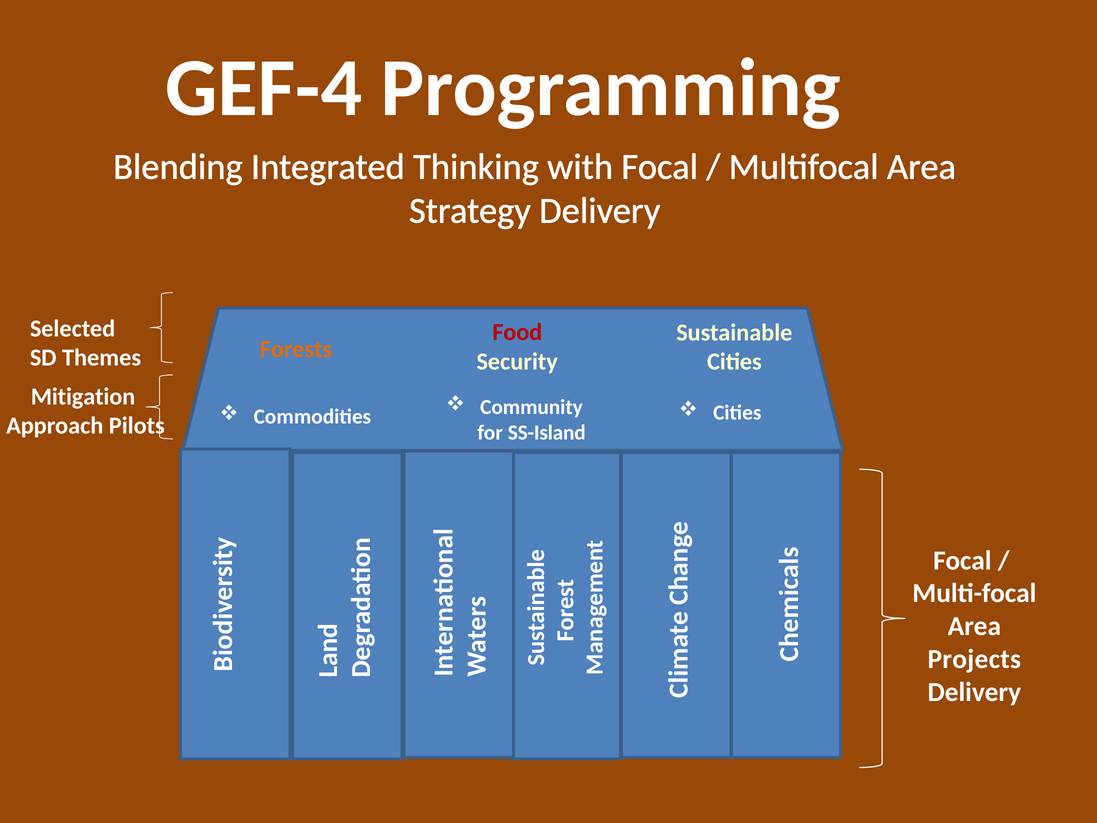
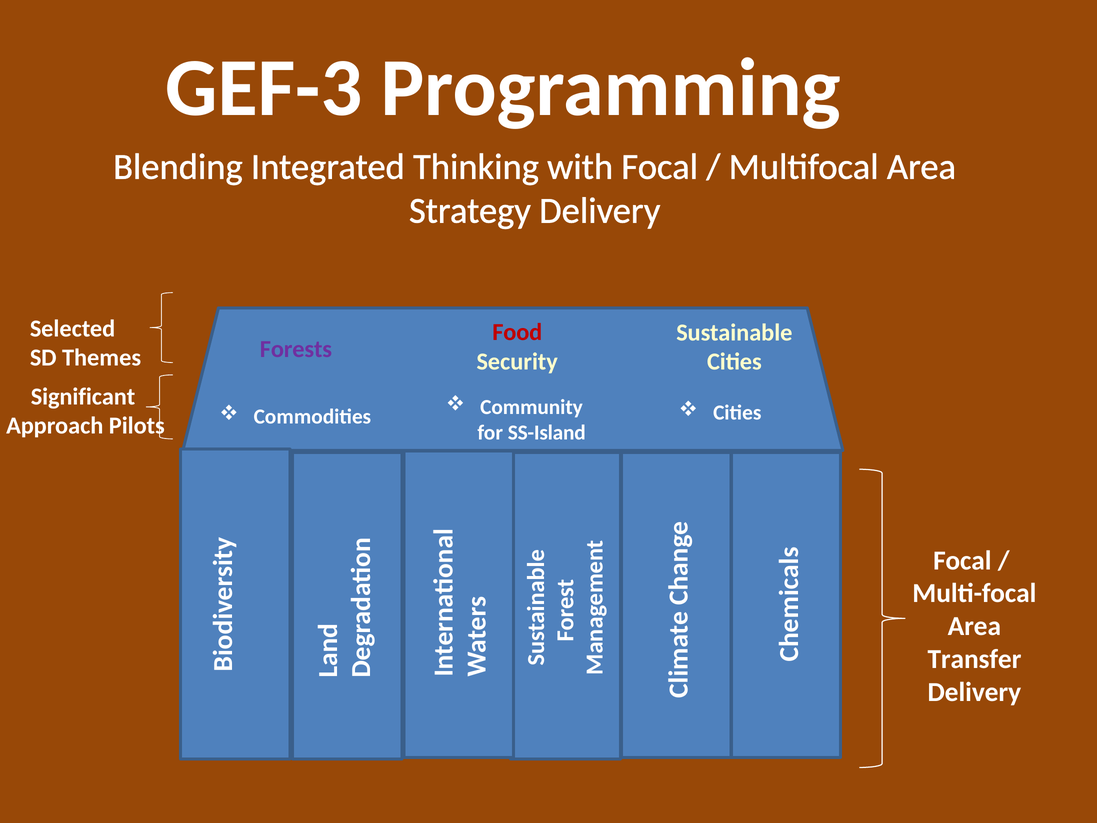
GEF-4: GEF-4 -> GEF-3 (264, 88)
Forests colour: orange -> purple (296, 349)
Mitigation: Mitigation -> Significant (83, 396)
Projects: Projects -> Transfer (974, 659)
